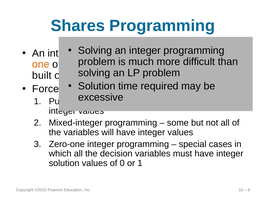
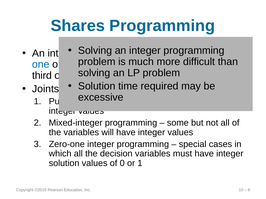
one colour: orange -> blue (41, 65)
built: built -> third (42, 76)
Force: Force -> Joints (46, 89)
